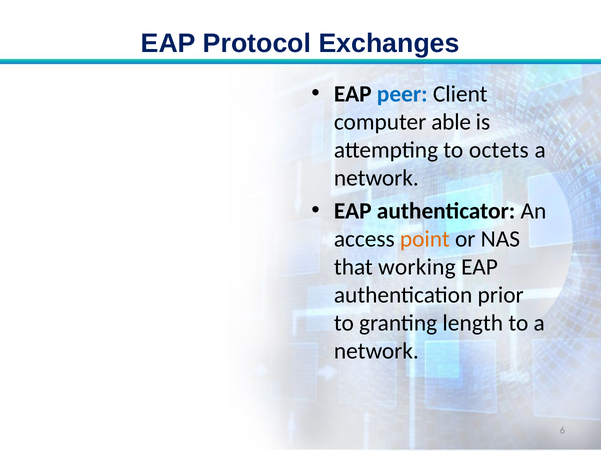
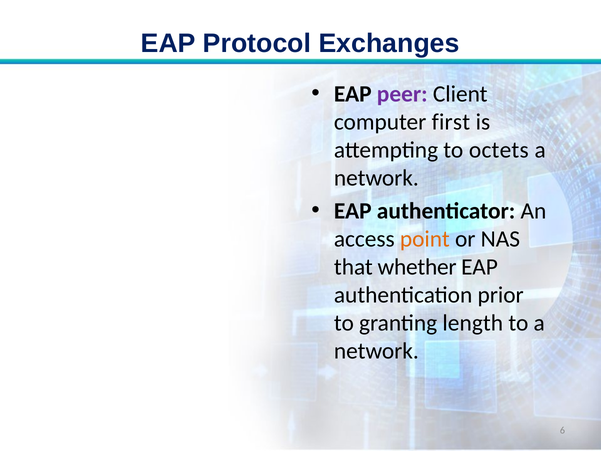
peer colour: blue -> purple (402, 94)
able: able -> first (451, 122)
working: working -> whether (417, 267)
